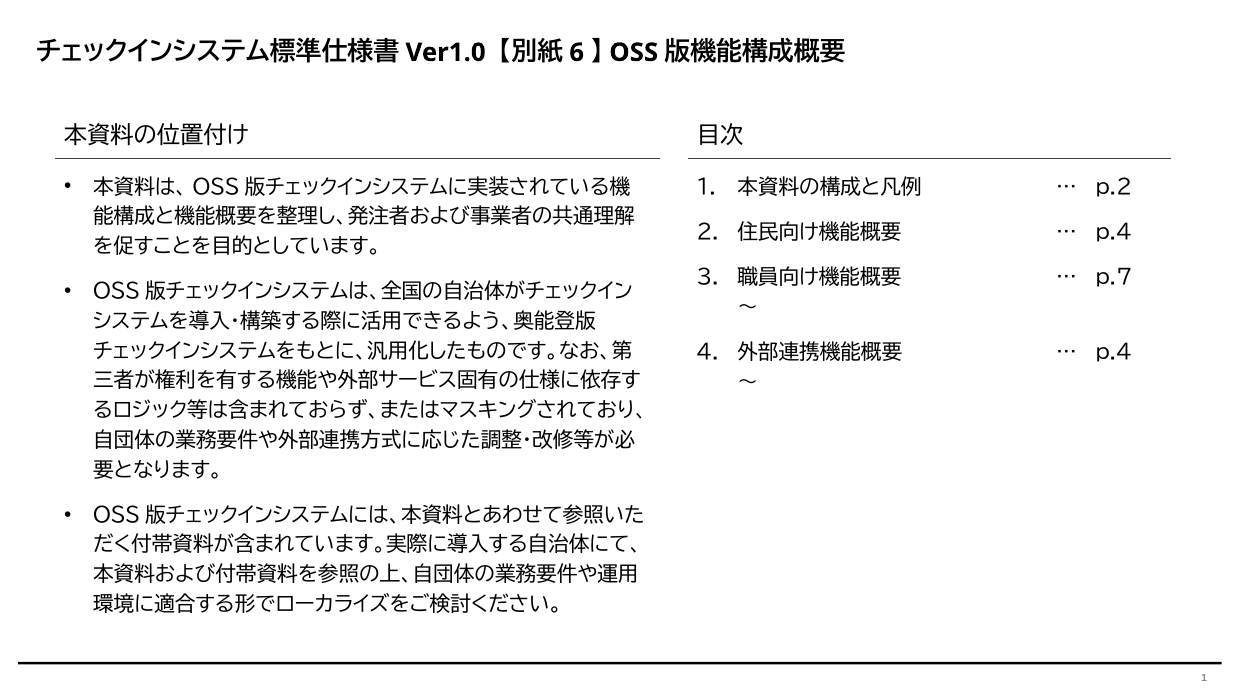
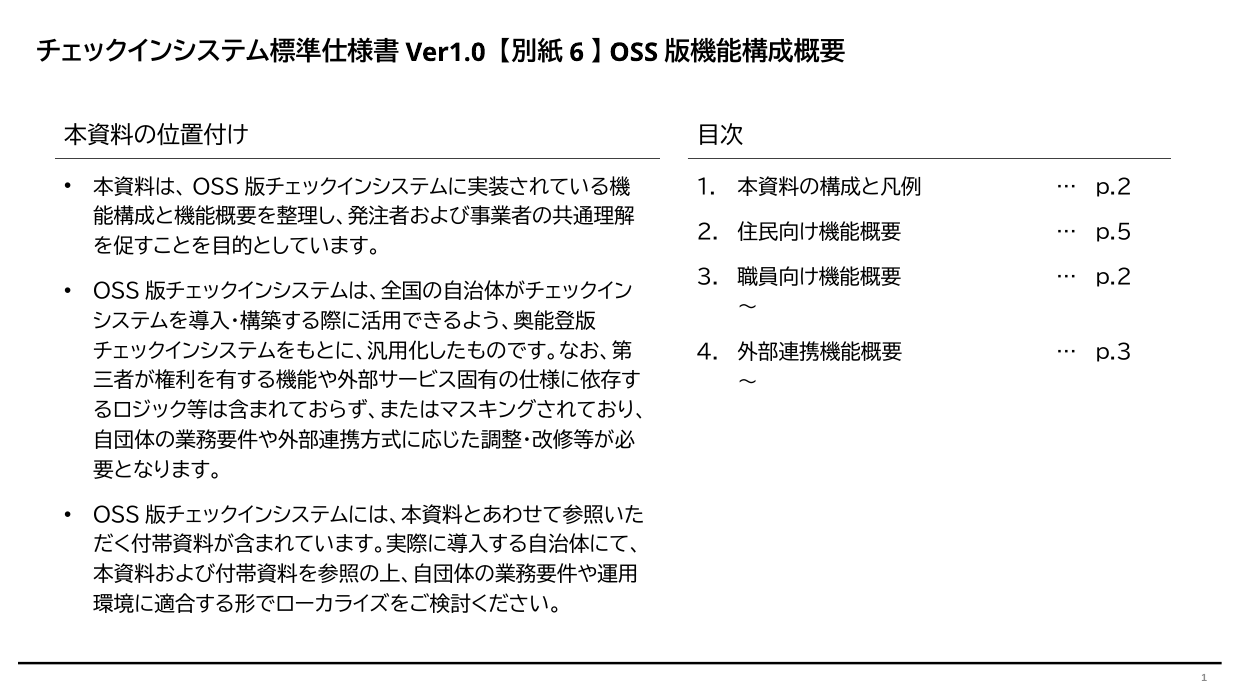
p.4: p.4 -> p.5 (1114, 233)
p.7: p.7 -> p.2 (1114, 278)
p.4: p.4 -> p.3 (1114, 353)
